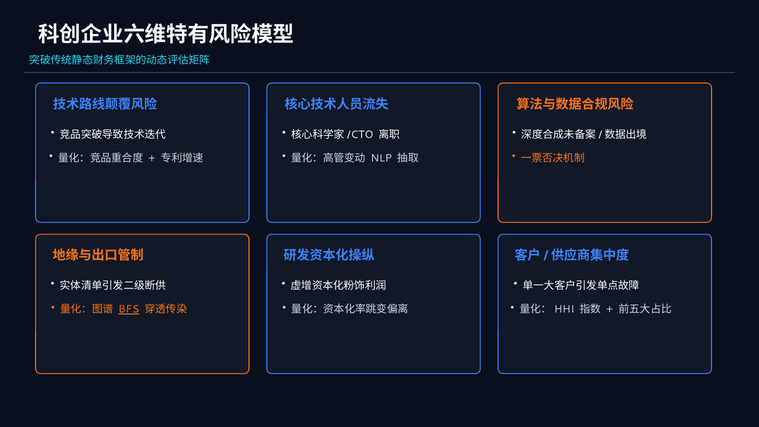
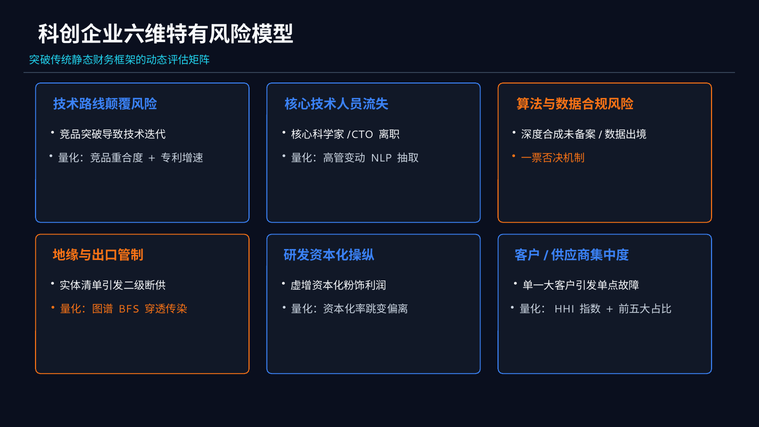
BFS underline: present -> none (129, 309)
